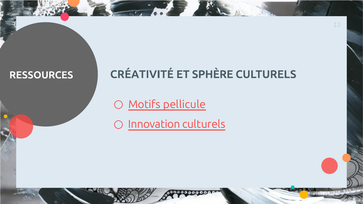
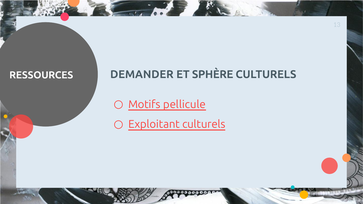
CRÉATIVITÉ: CRÉATIVITÉ -> DEMANDER (142, 74)
Innovation: Innovation -> Exploitant (154, 124)
